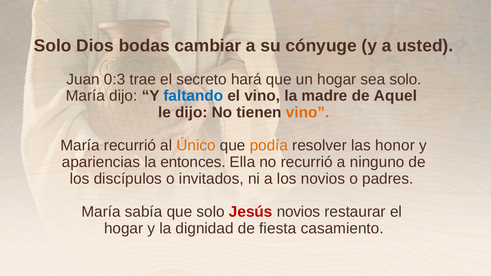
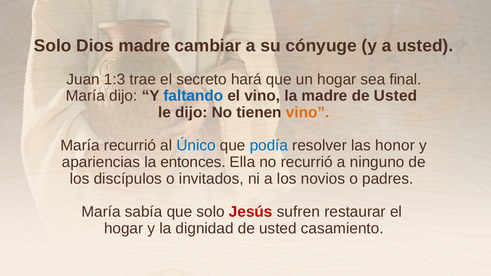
Dios bodas: bodas -> madre (144, 46)
0:3: 0:3 -> 1:3 (115, 79)
sea solo: solo -> final (405, 79)
madre de Aquel: Aquel -> Usted (396, 96)
Único colour: orange -> blue (196, 146)
podía colour: orange -> blue (269, 146)
Jesús novios: novios -> sufren (298, 212)
dignidad de fiesta: fiesta -> usted (278, 228)
